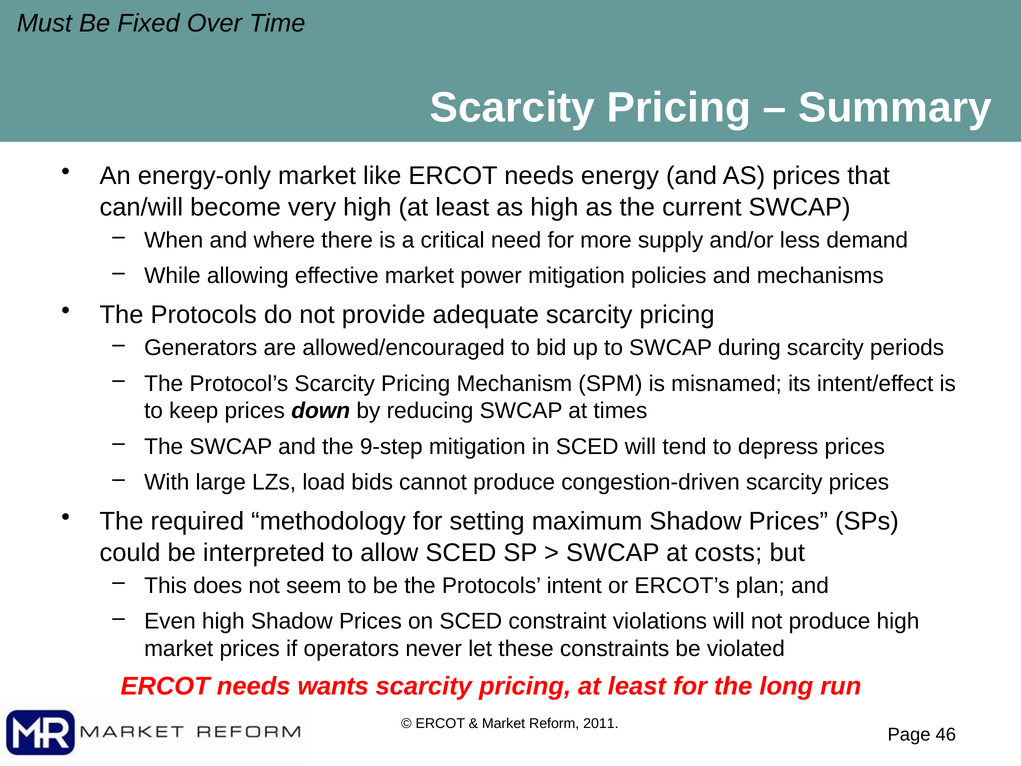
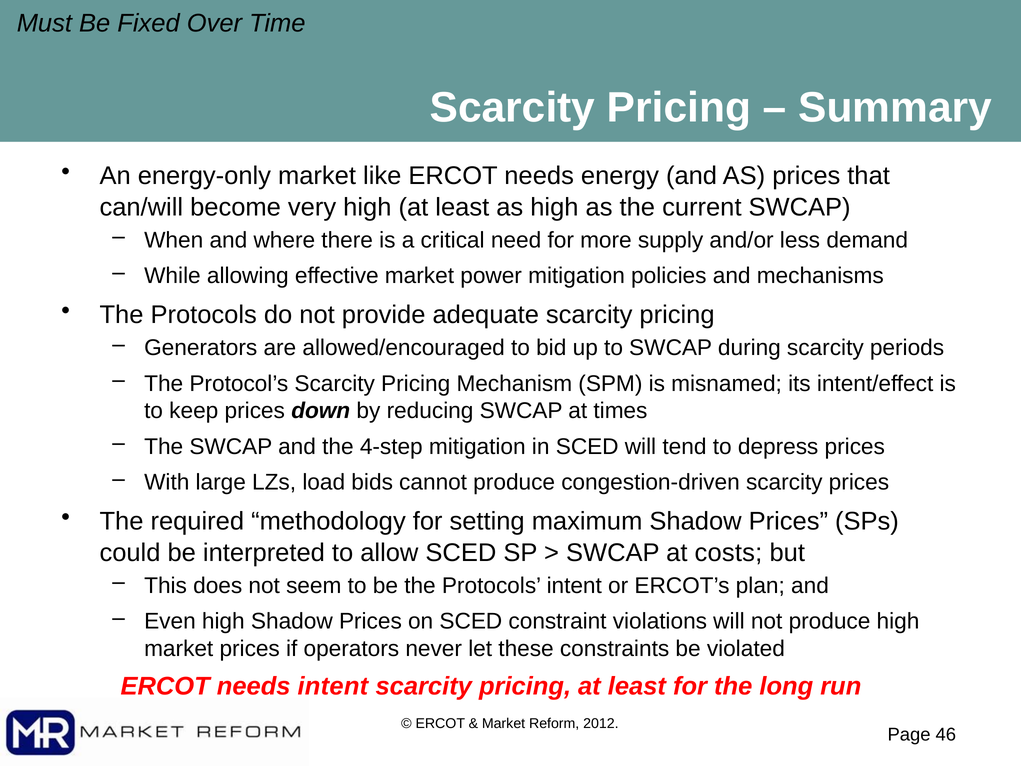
9-step: 9-step -> 4-step (391, 447)
needs wants: wants -> intent (333, 686)
2011: 2011 -> 2012 (601, 723)
